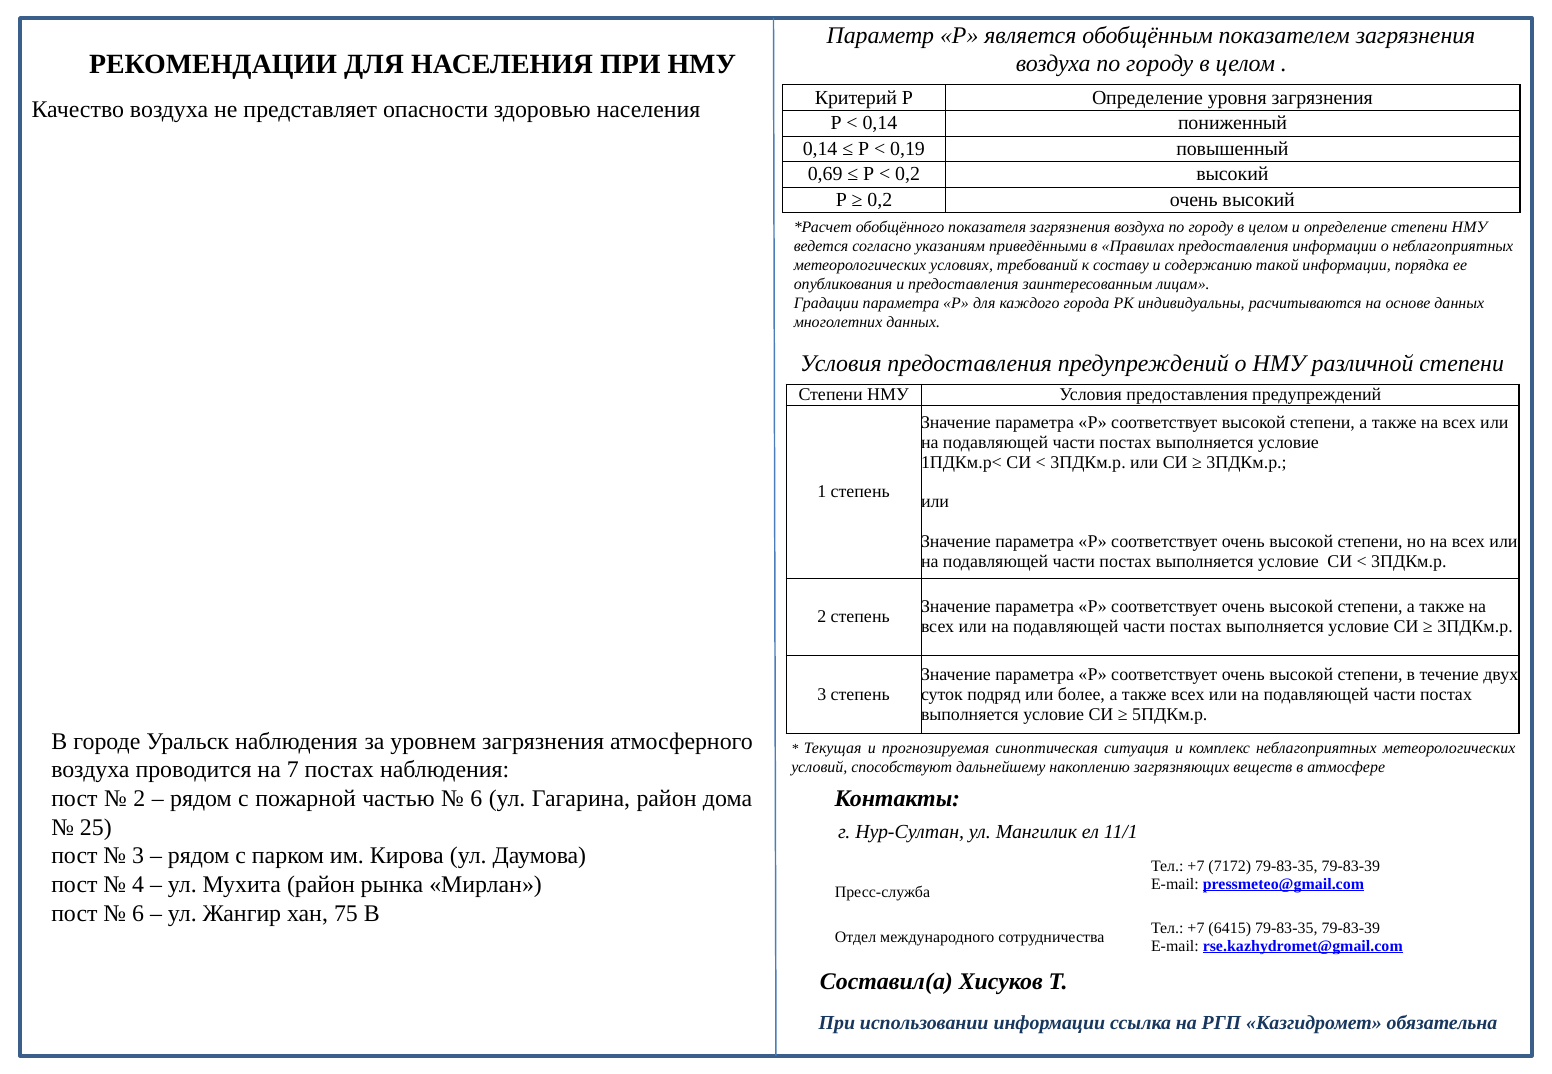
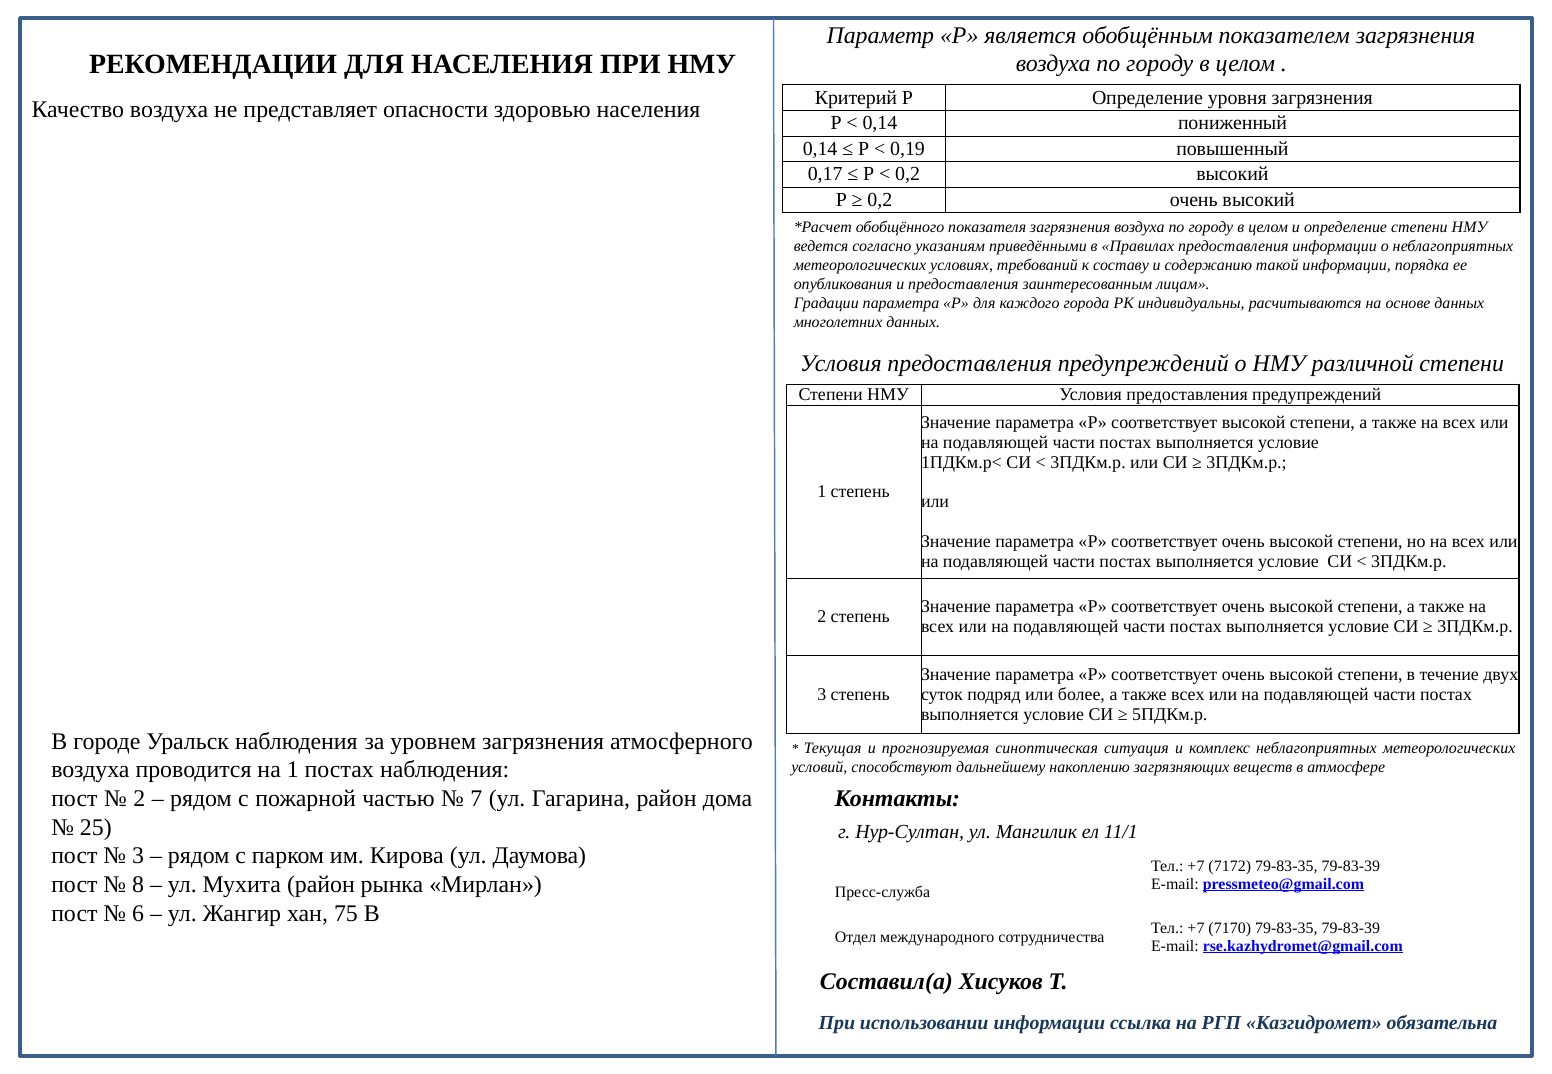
0,69: 0,69 -> 0,17 (825, 174)
на 7: 7 -> 1 (293, 770)
6: 6 -> 7 (476, 799)
4: 4 -> 8 (138, 885)
6415: 6415 -> 7170 (1230, 929)
